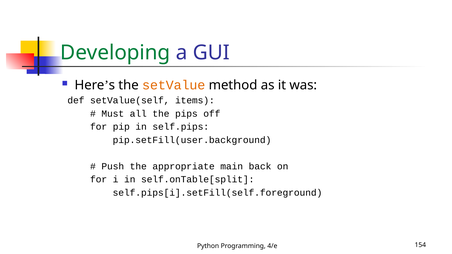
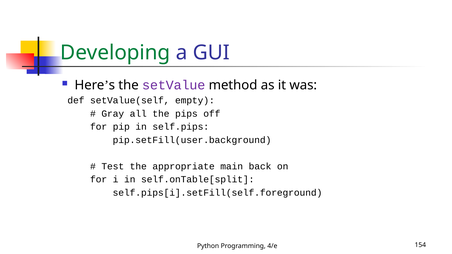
setValue colour: orange -> purple (174, 85)
items: items -> empty (195, 101)
Must: Must -> Gray (113, 114)
Push: Push -> Test (113, 166)
